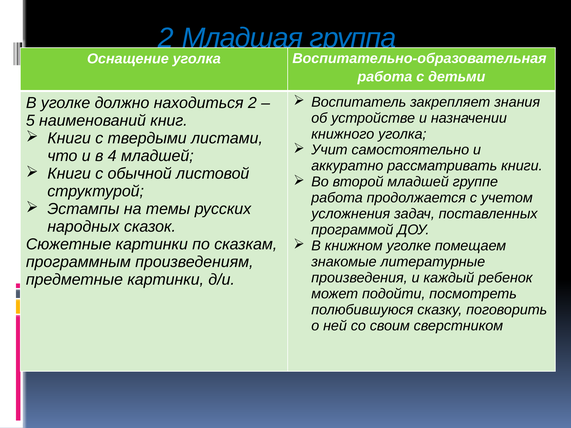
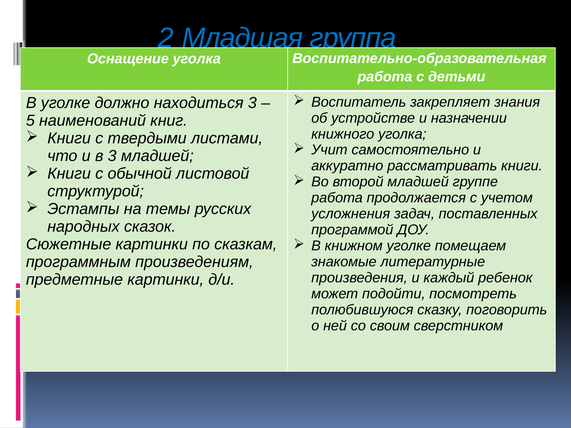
находиться 2: 2 -> 3 (252, 103)
в 4: 4 -> 3 (112, 156)
